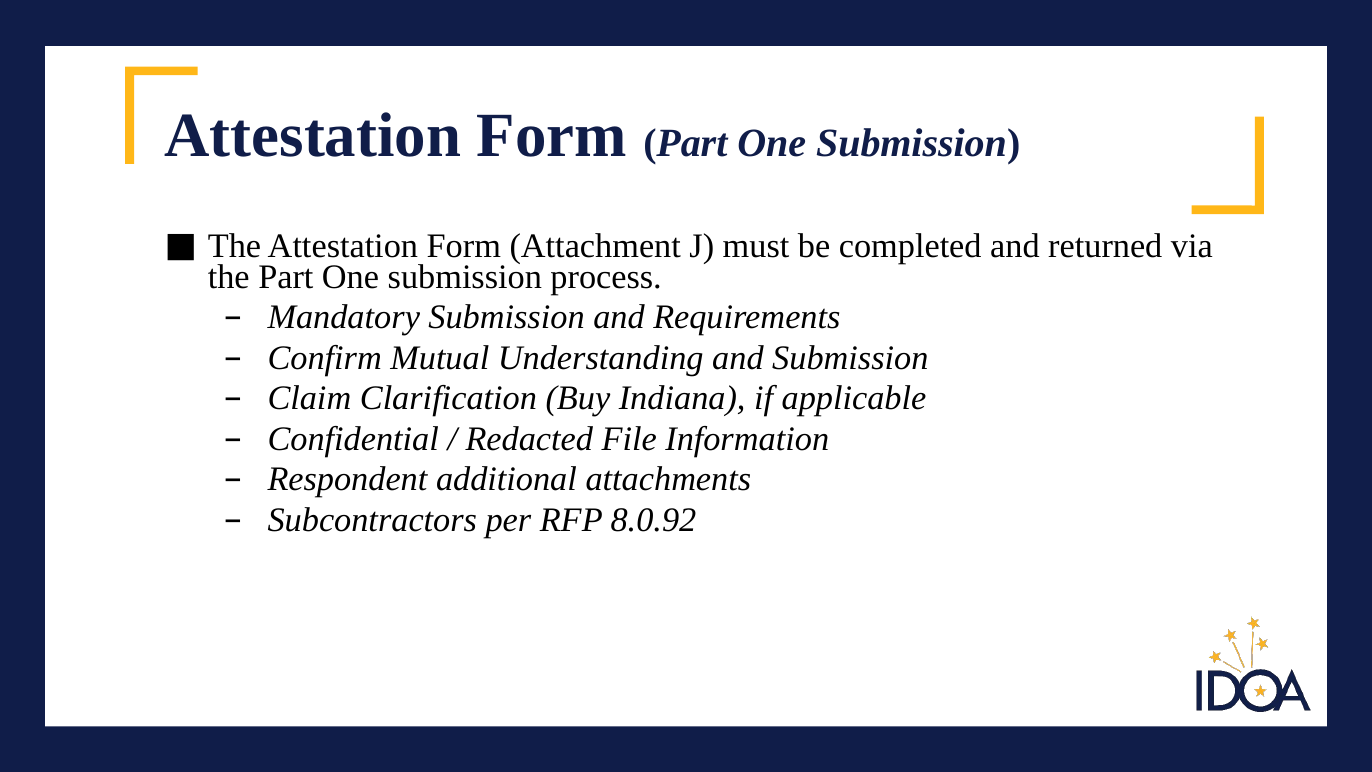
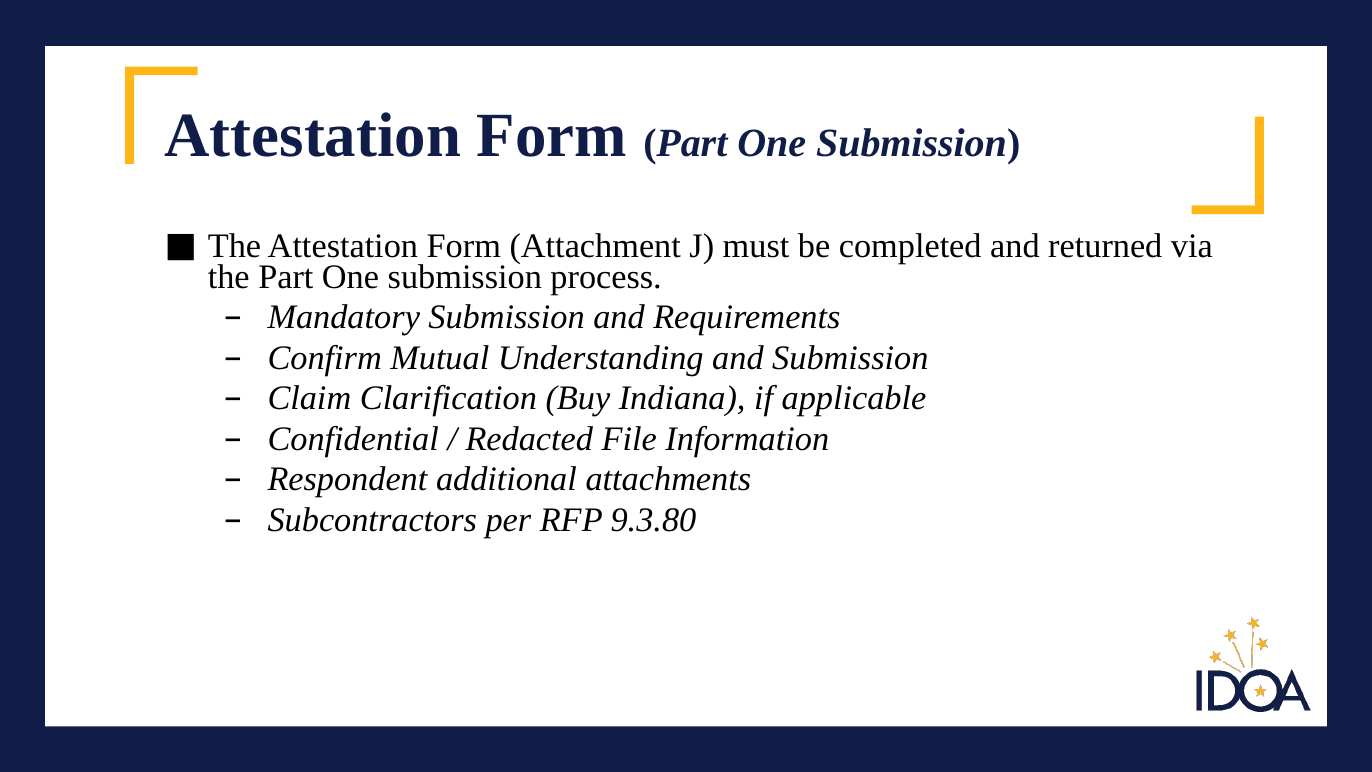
8.0.92: 8.0.92 -> 9.3.80 (653, 520)
